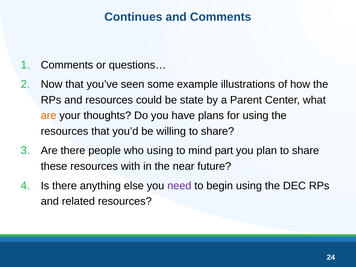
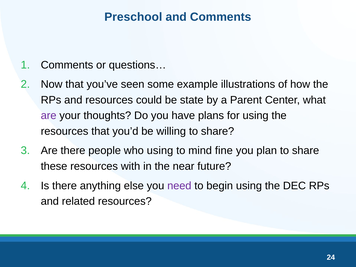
Continues: Continues -> Preschool (133, 17)
are colour: orange -> purple (49, 116)
part: part -> fine (224, 151)
